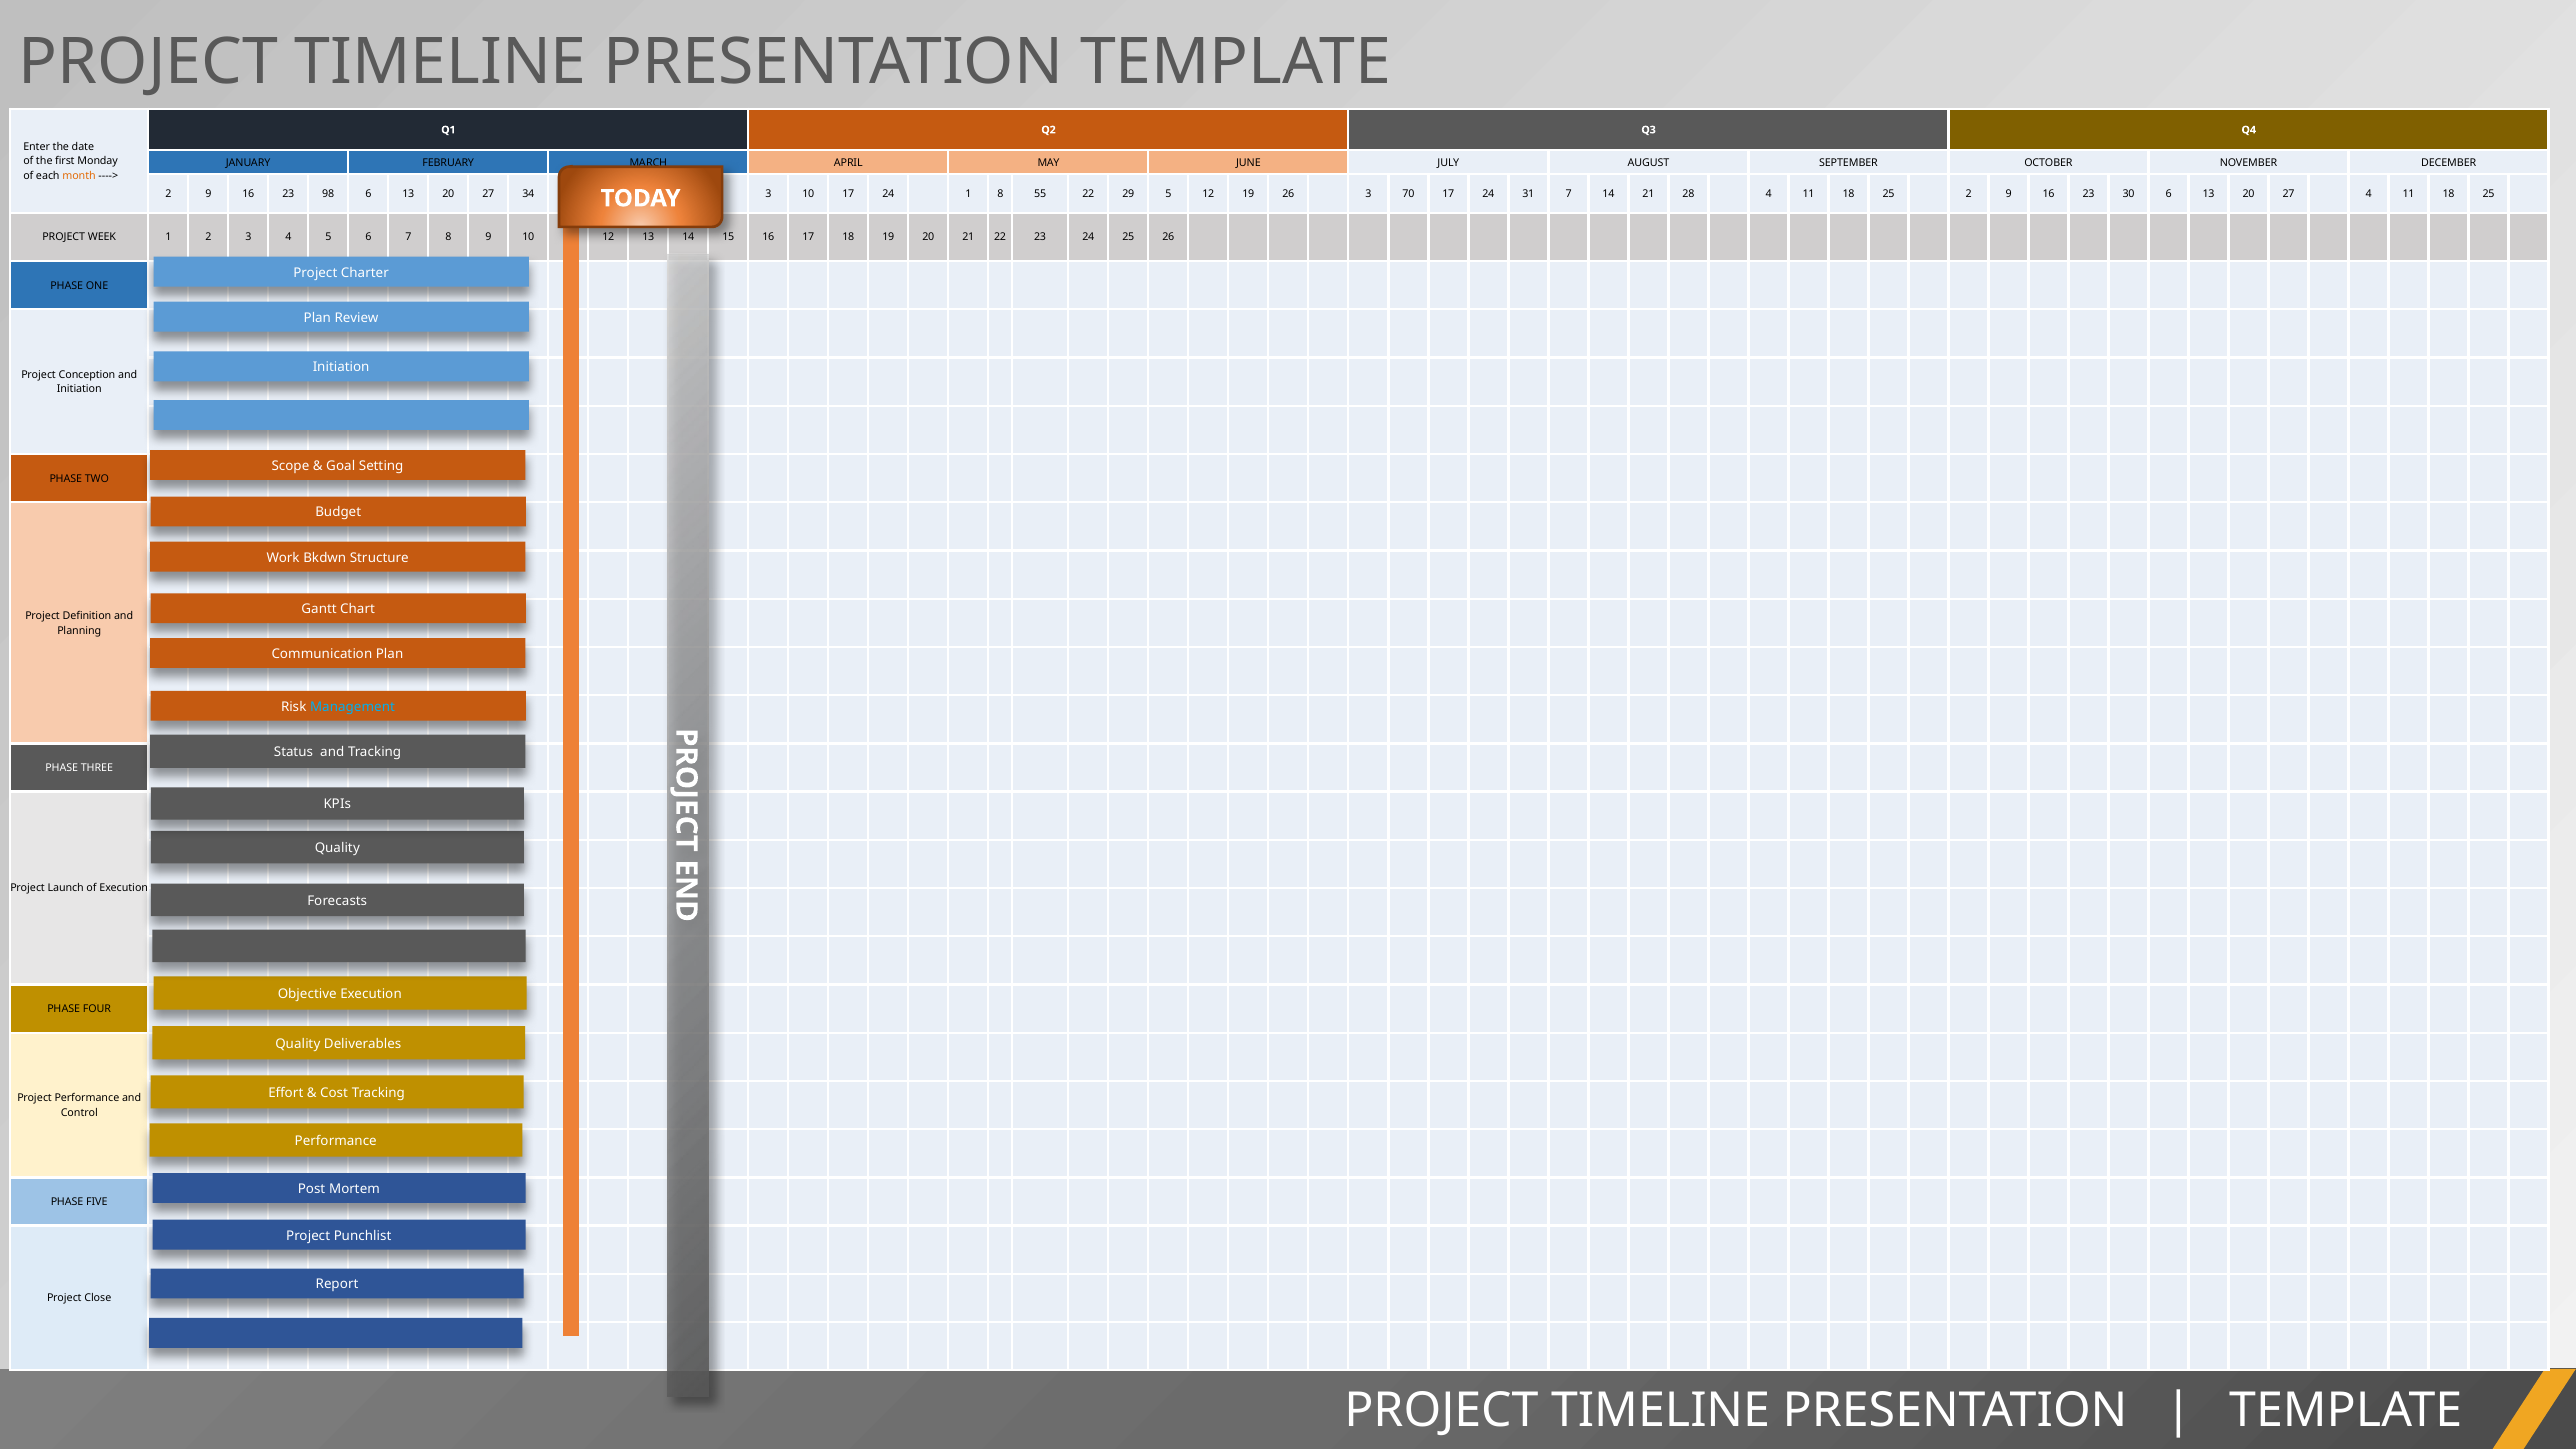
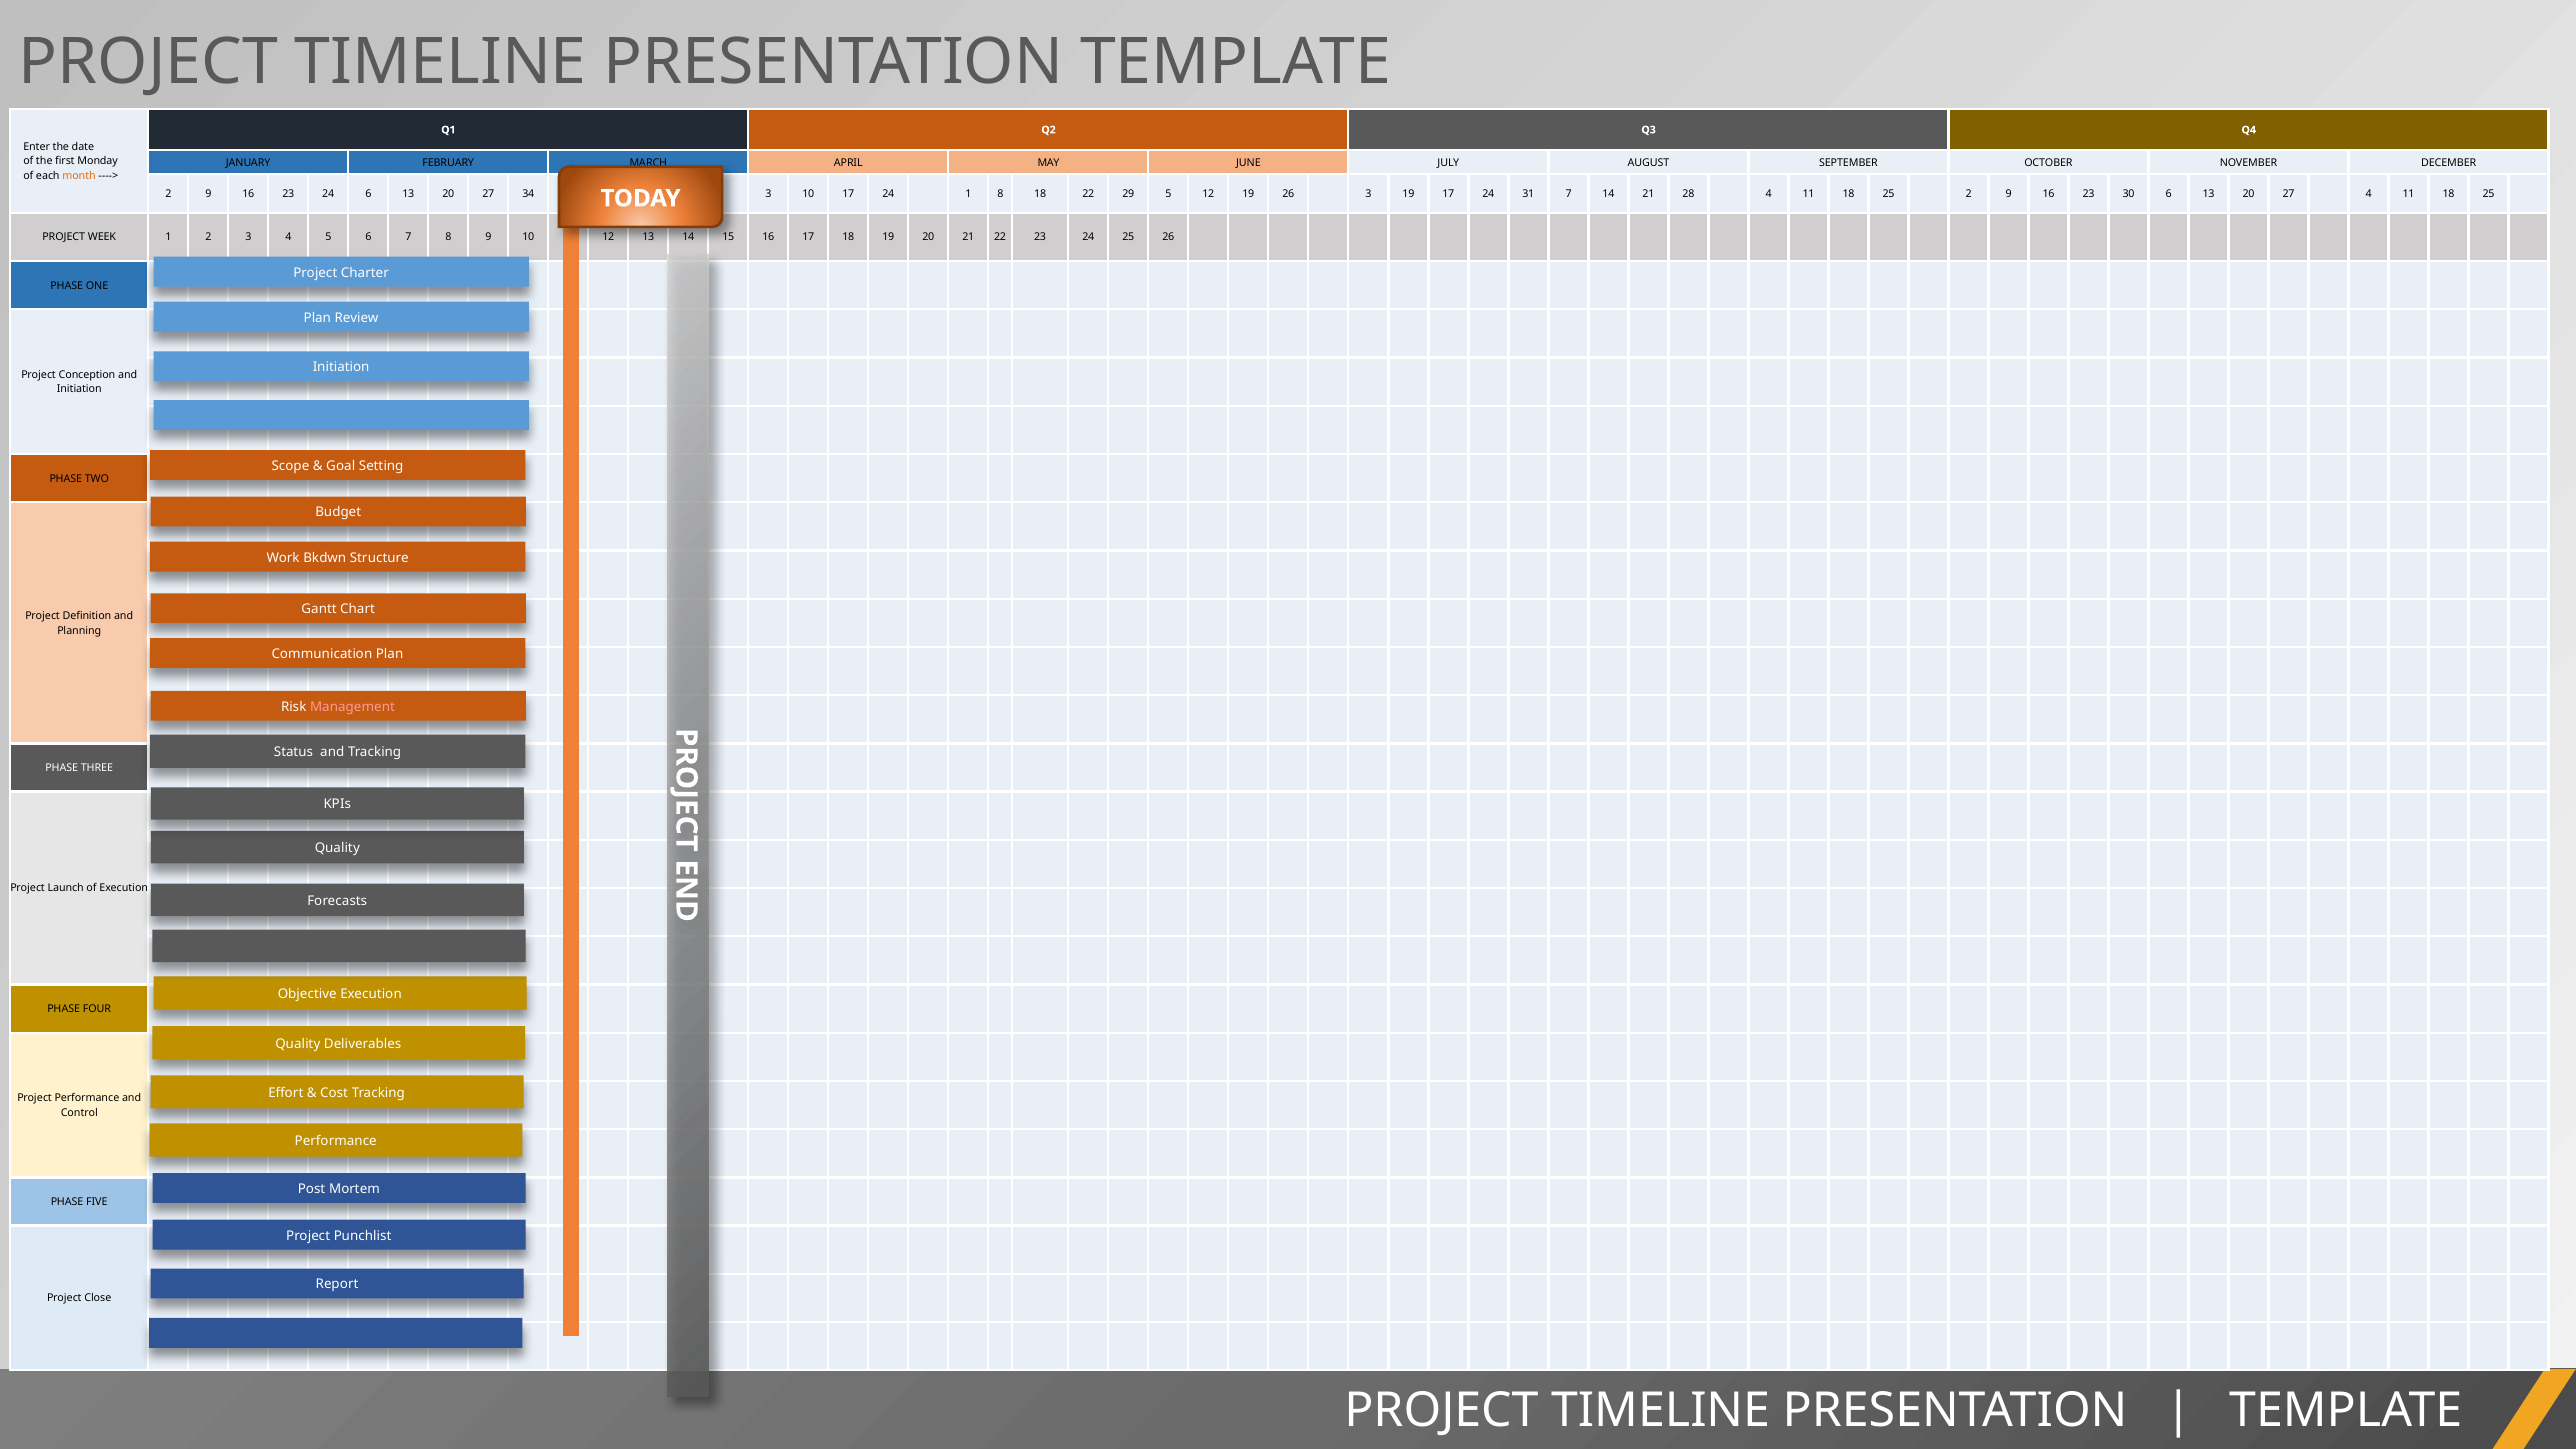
16 23 98: 98 -> 24 (328, 194)
8 55: 55 -> 18 (1040, 194)
3 70: 70 -> 19 (1408, 194)
Management colour: light blue -> pink (352, 707)
